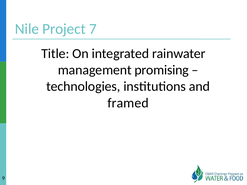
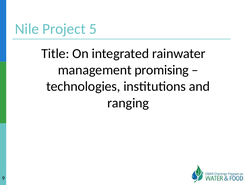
7: 7 -> 5 (93, 29)
framed: framed -> ranging (128, 103)
